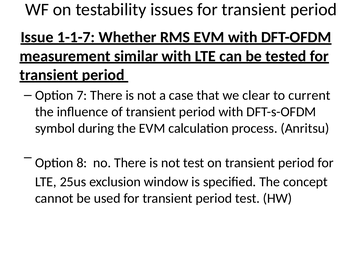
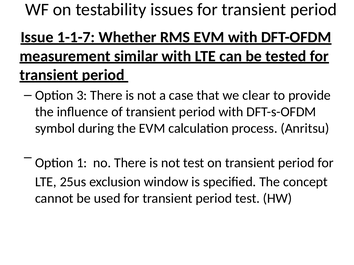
7: 7 -> 3 (82, 95)
current: current -> provide (310, 95)
8: 8 -> 1 (82, 163)
